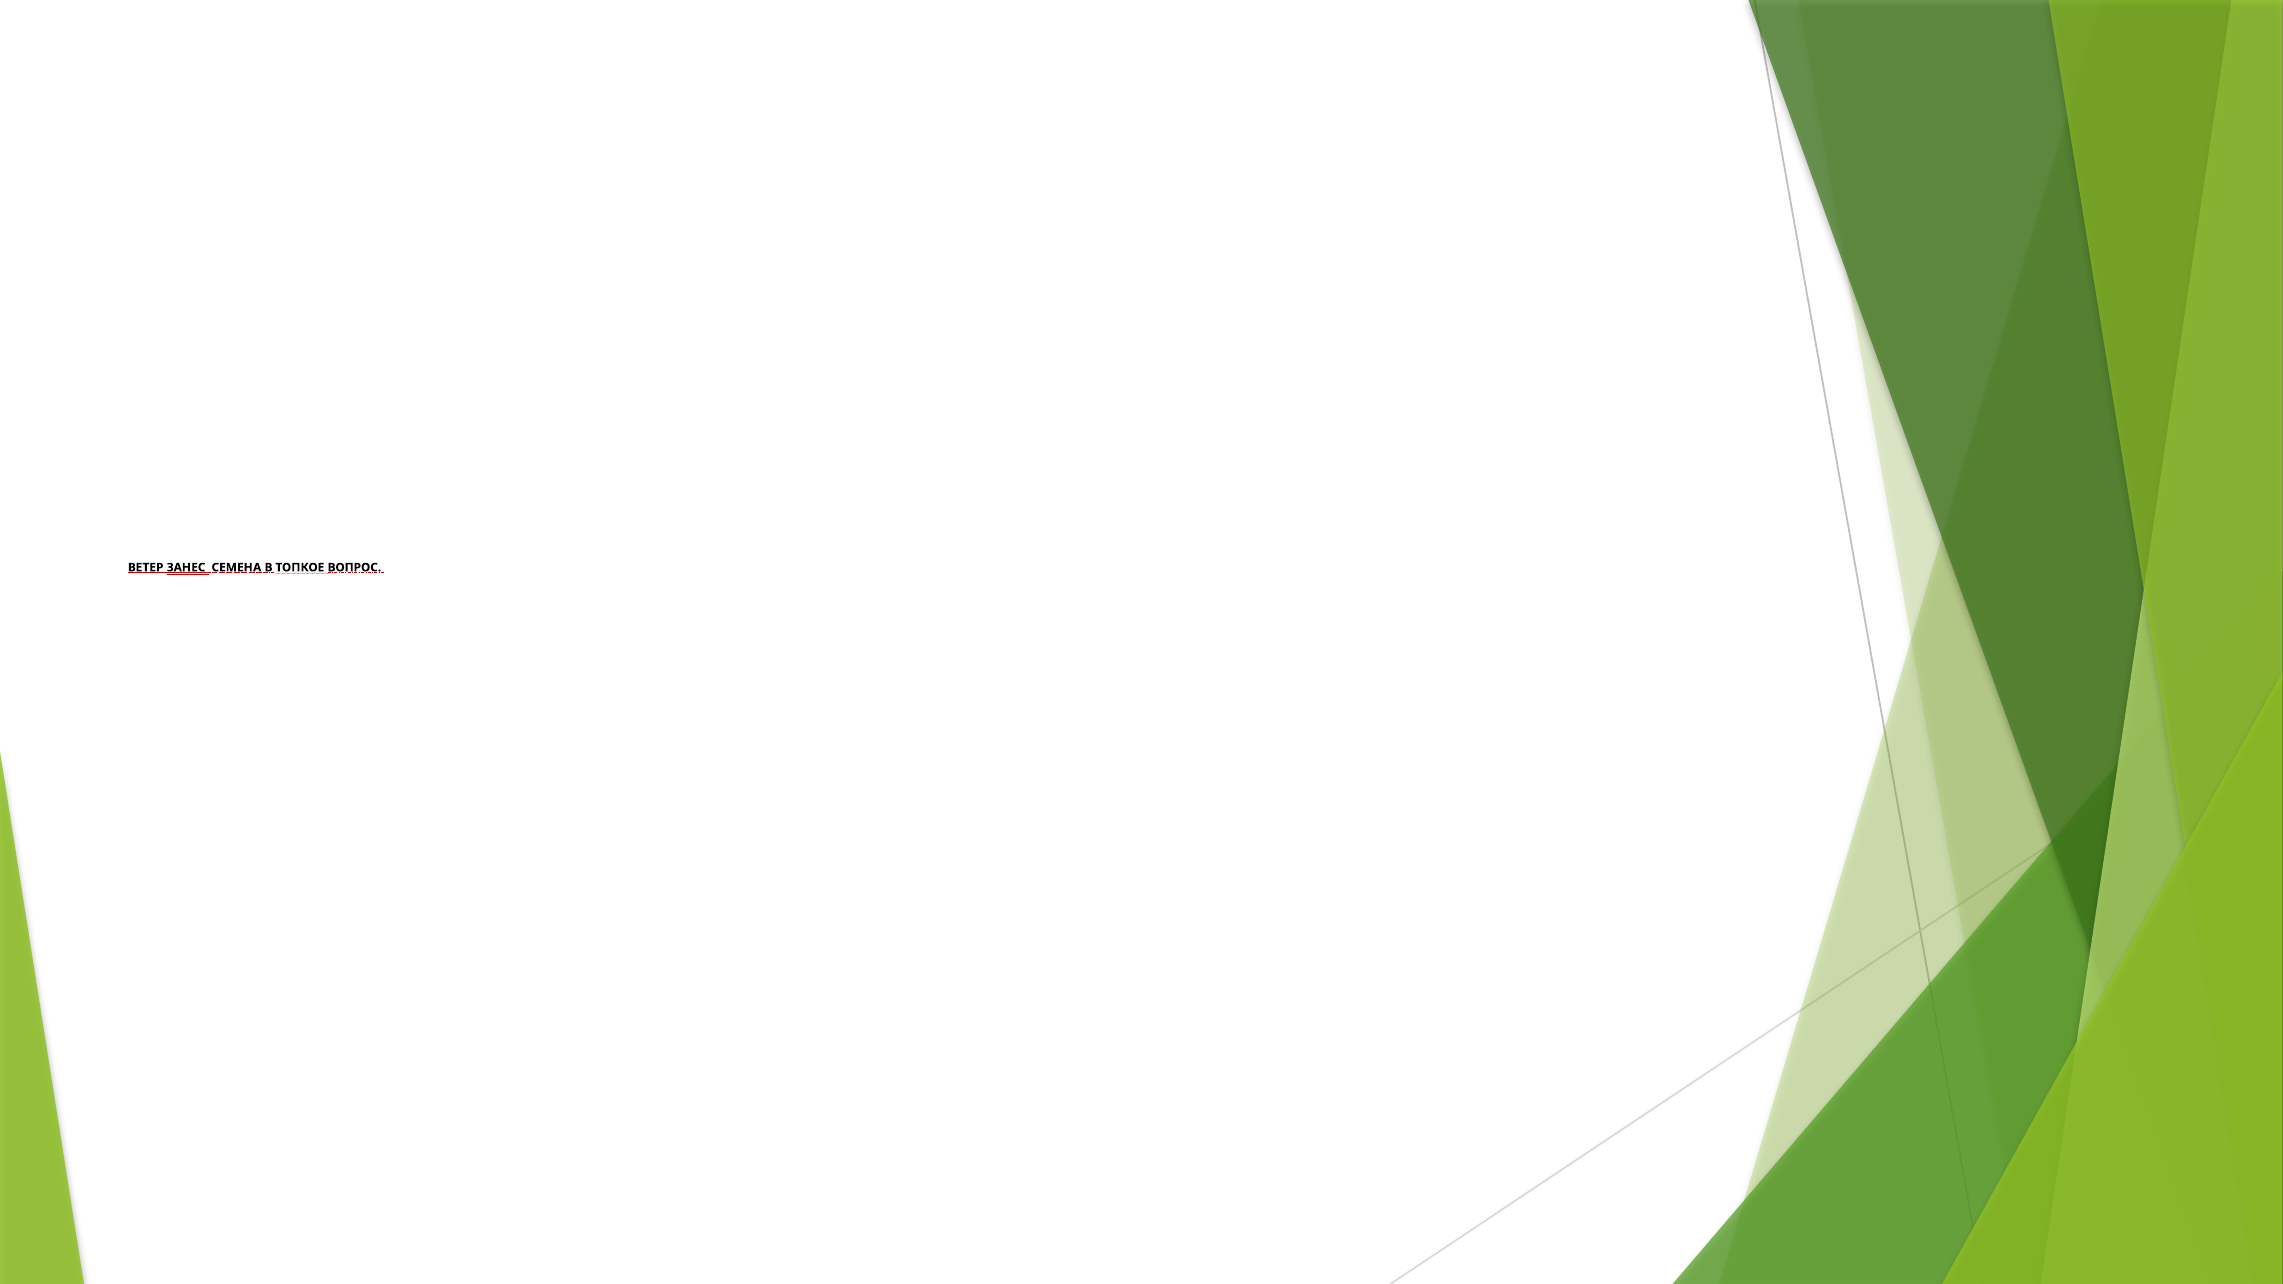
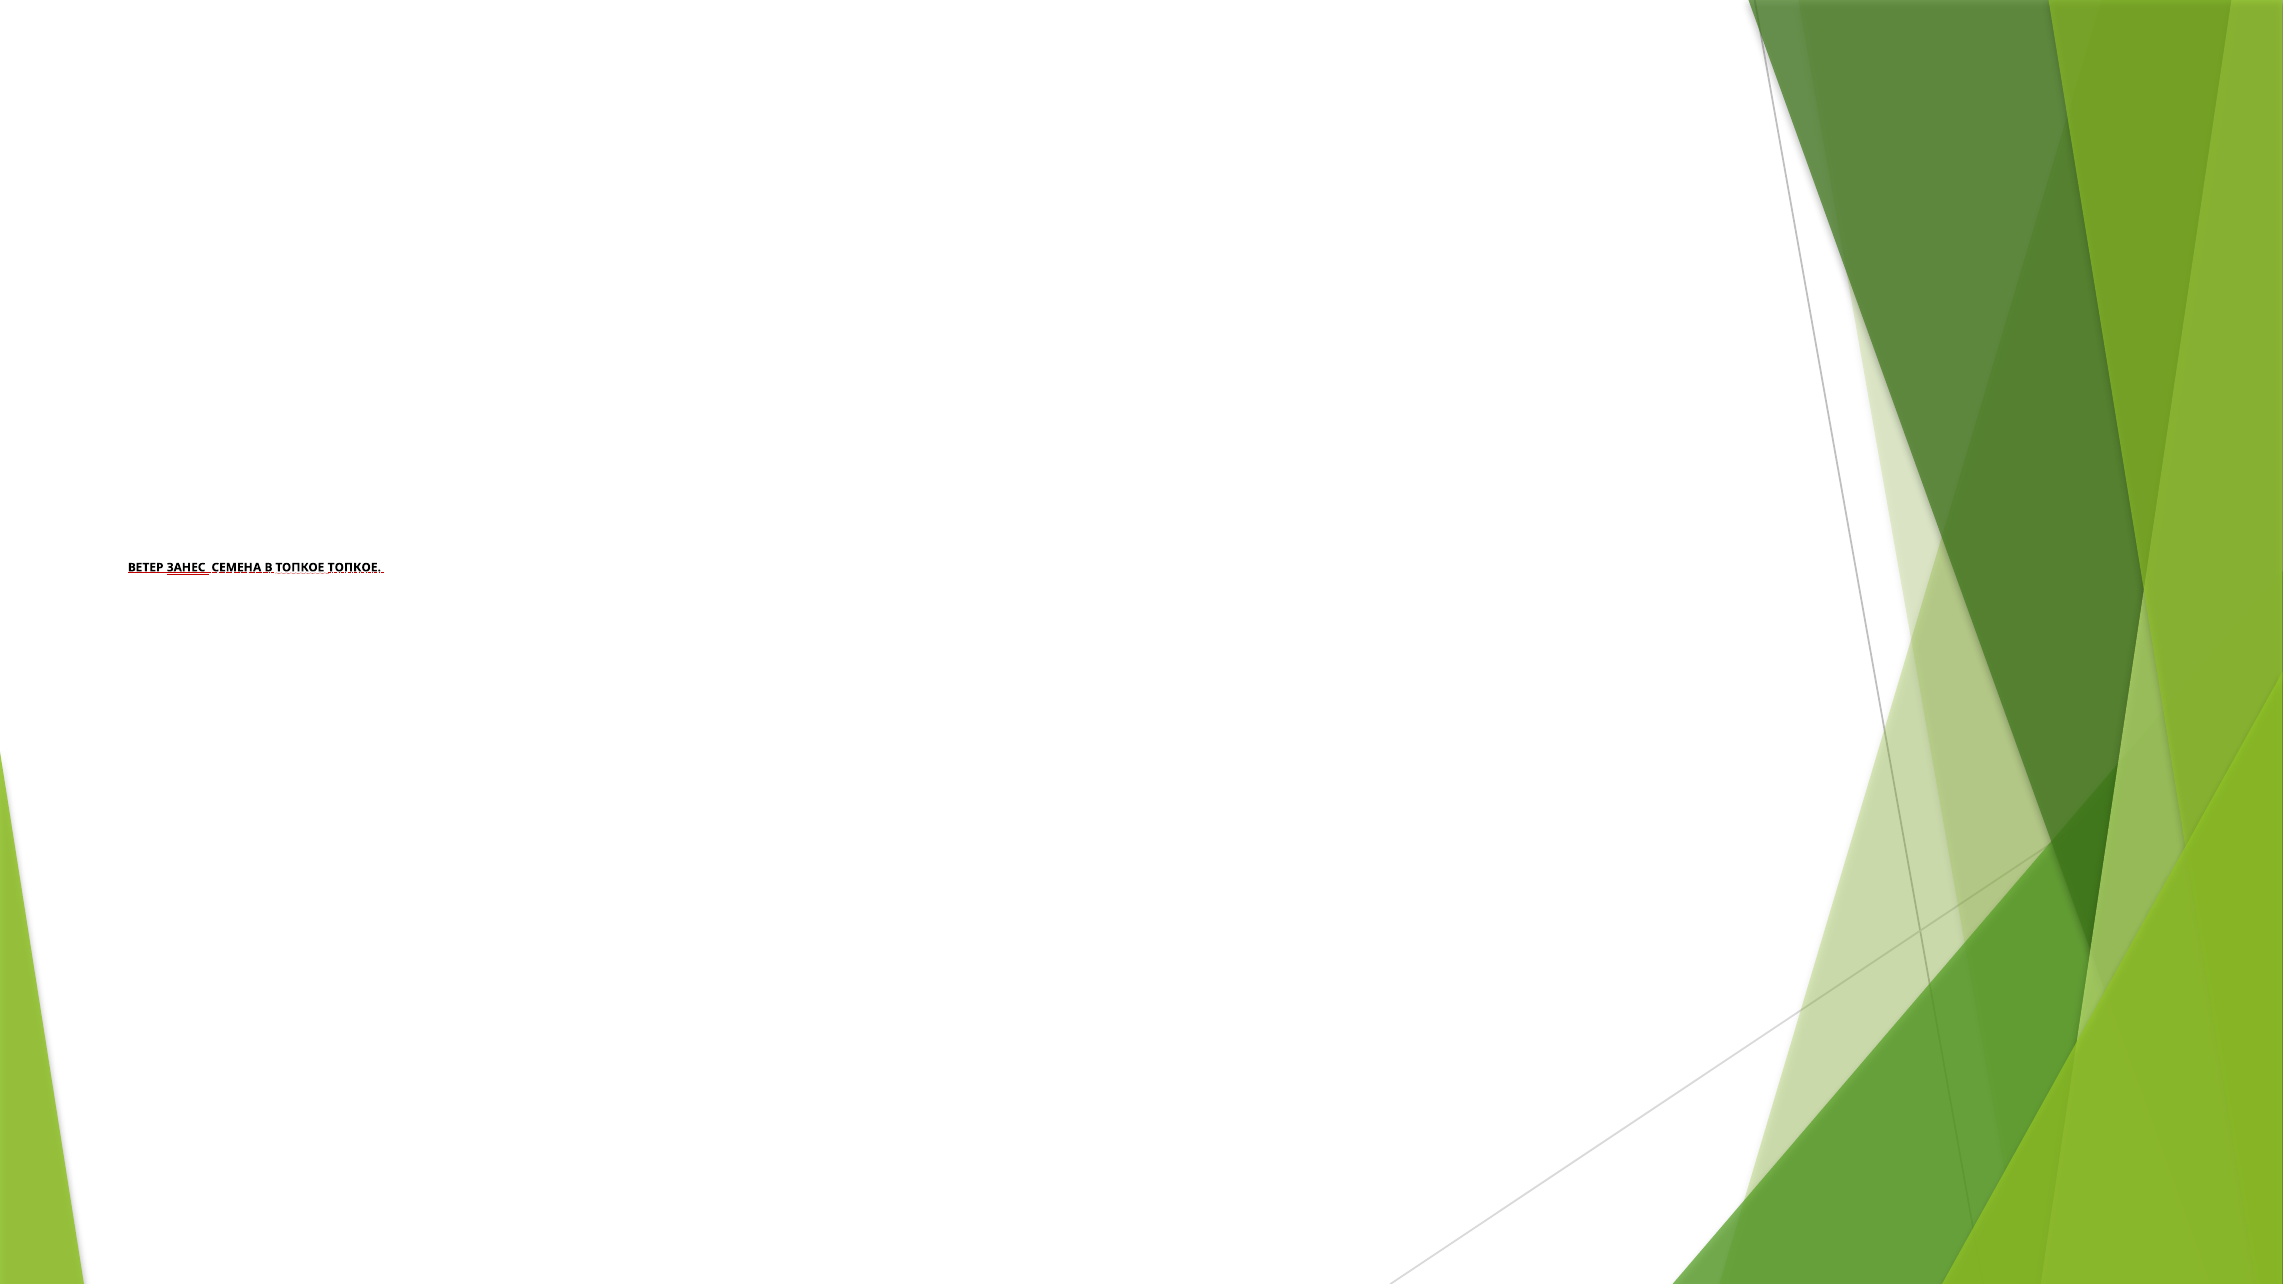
ТОПКОЕ ВОПРОС: ВОПРОС -> ТОПКОЕ (354, 568)
